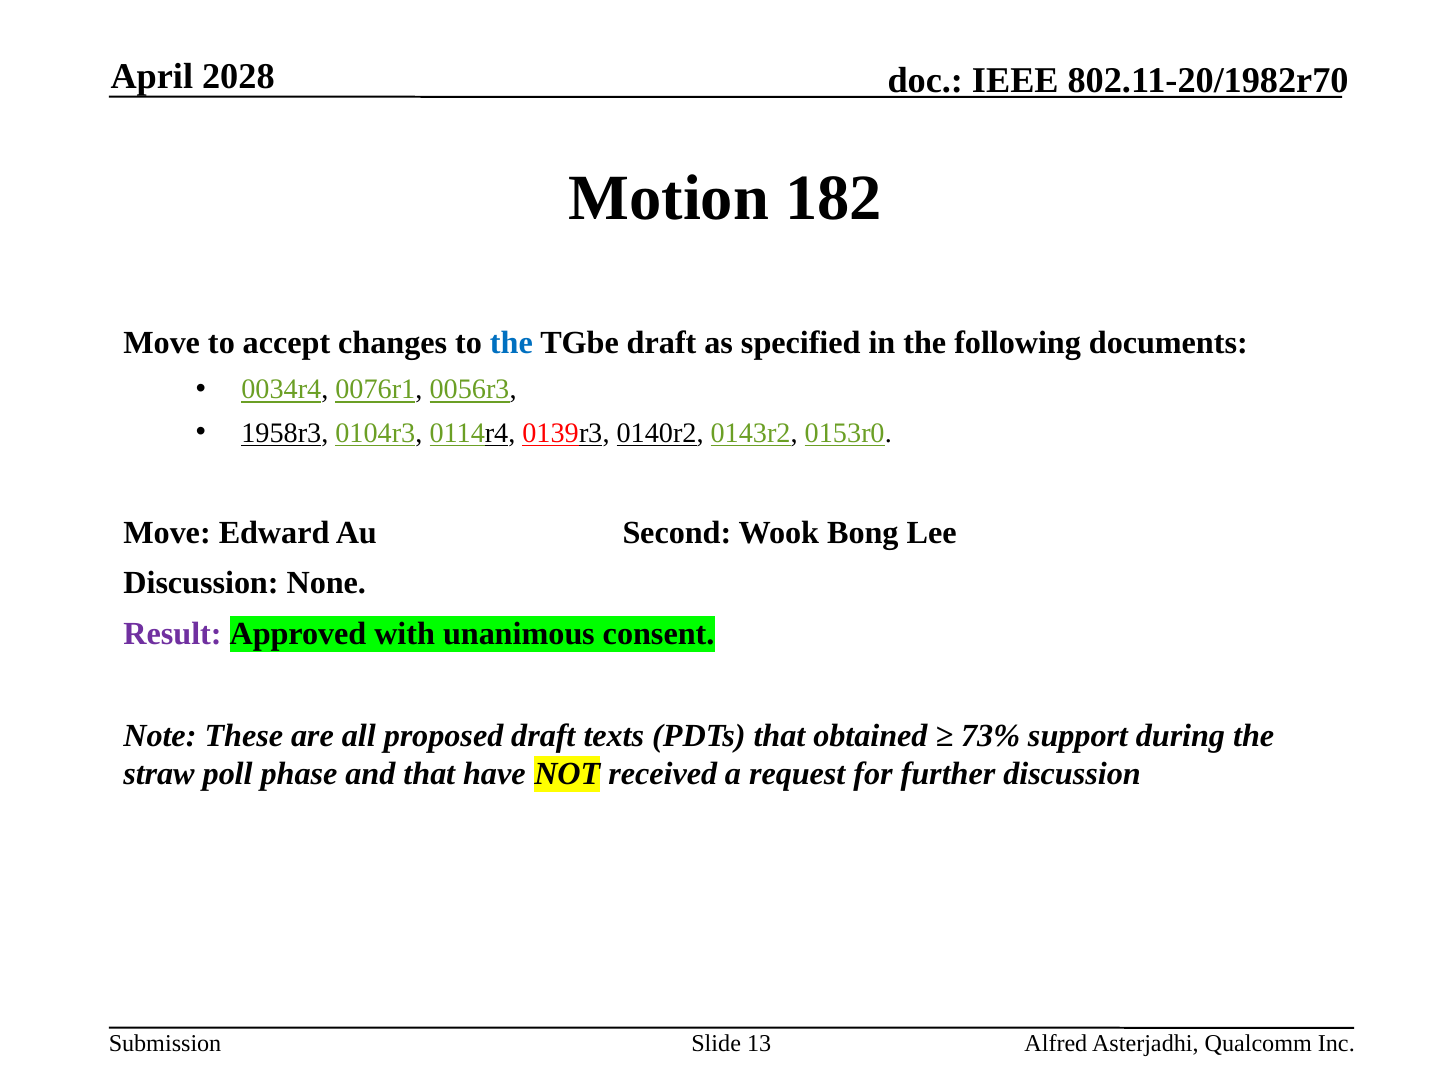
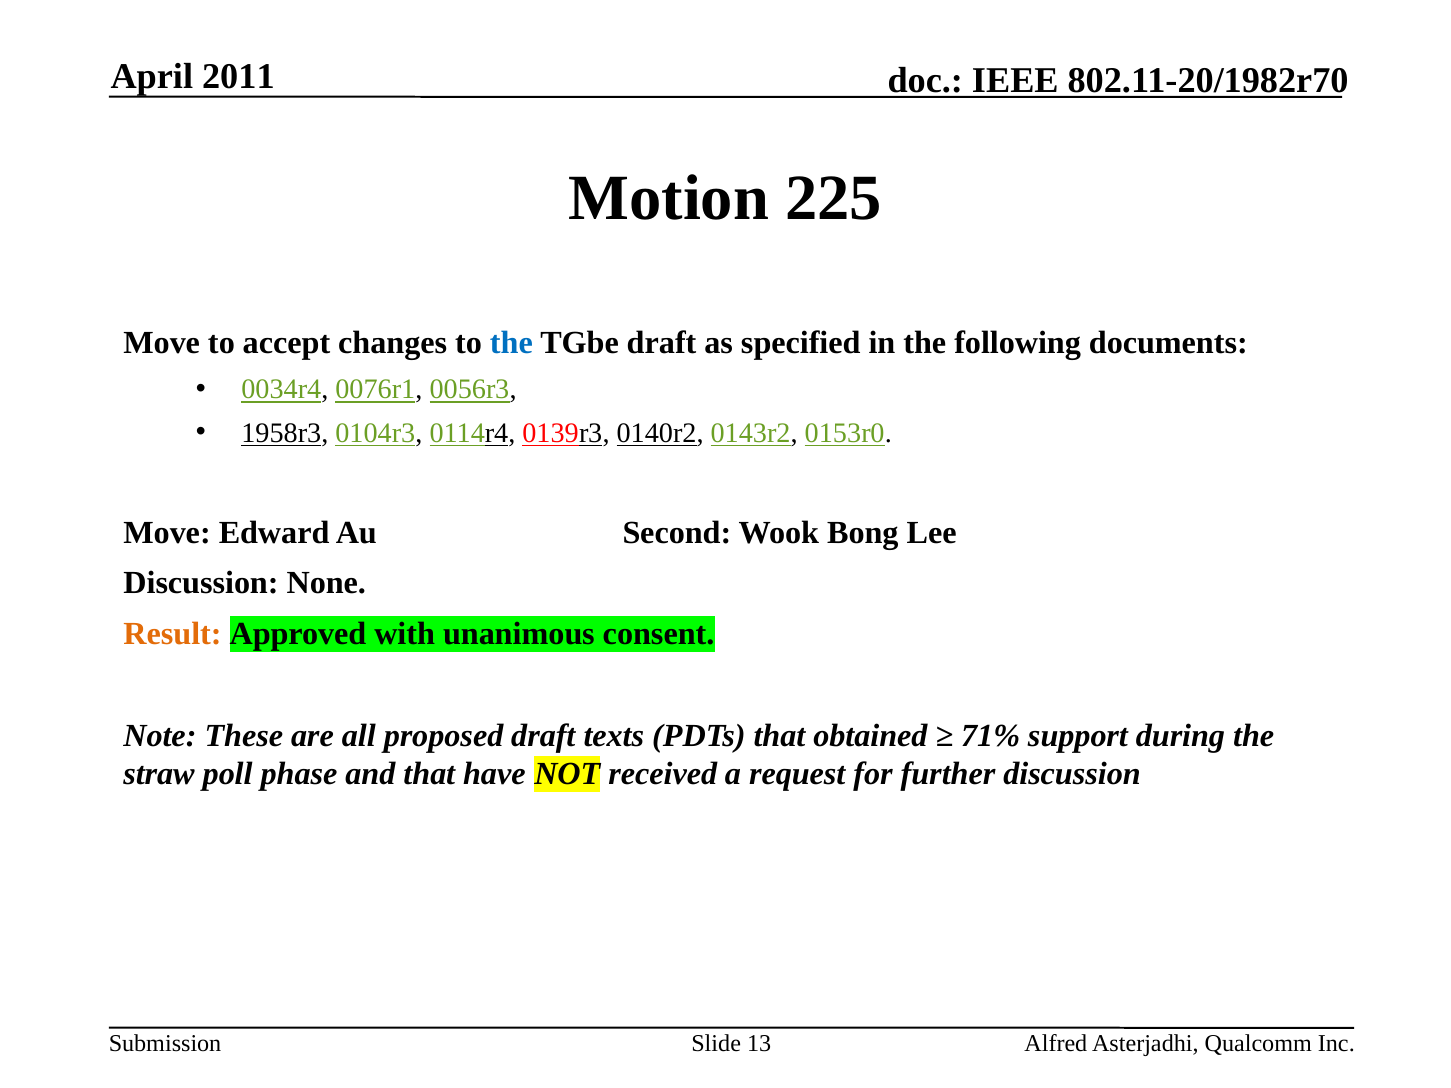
2028: 2028 -> 2011 (238, 77)
182: 182 -> 225 (834, 198)
Result colour: purple -> orange (173, 634)
73%: 73% -> 71% (991, 736)
